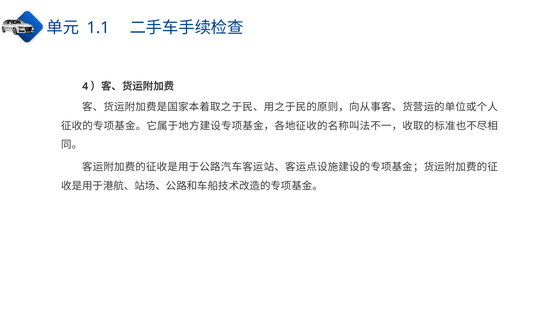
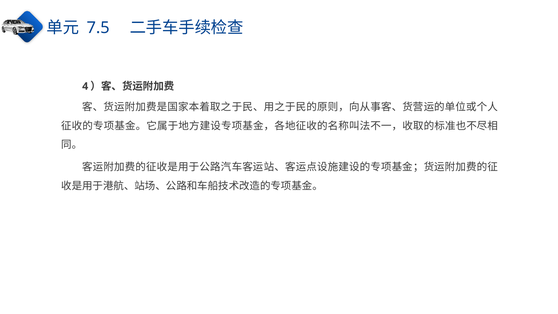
1.1: 1.1 -> 7.5 (98, 28)
